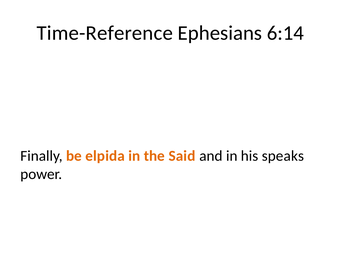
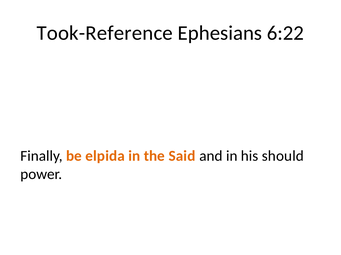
Time-Reference: Time-Reference -> Took-Reference (105, 33)
6:14: 6:14 -> 6:22 (285, 33)
speaks: speaks -> should (283, 156)
